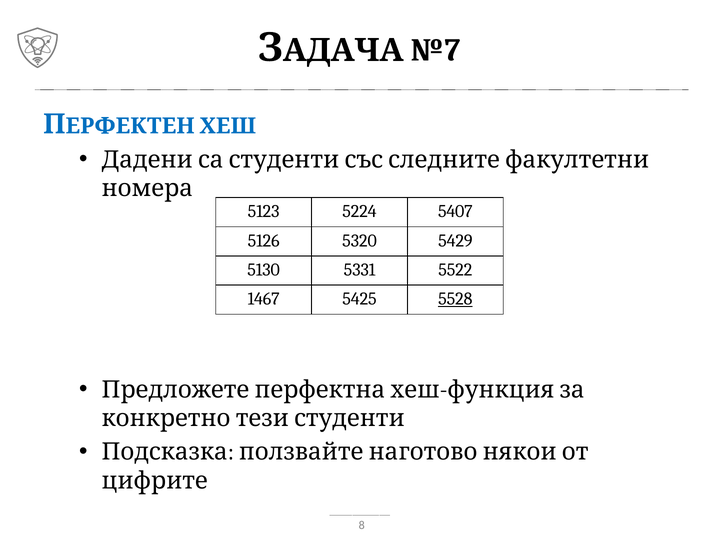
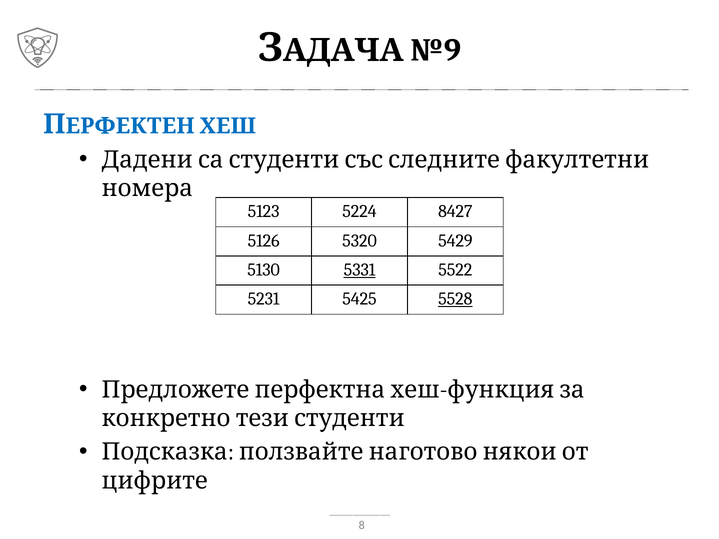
№7: №7 -> №9 (436, 50)
5407: 5407 -> 8427 (455, 212)
5331 underline: none -> present (360, 270)
1467: 1467 -> 5231 (264, 299)
